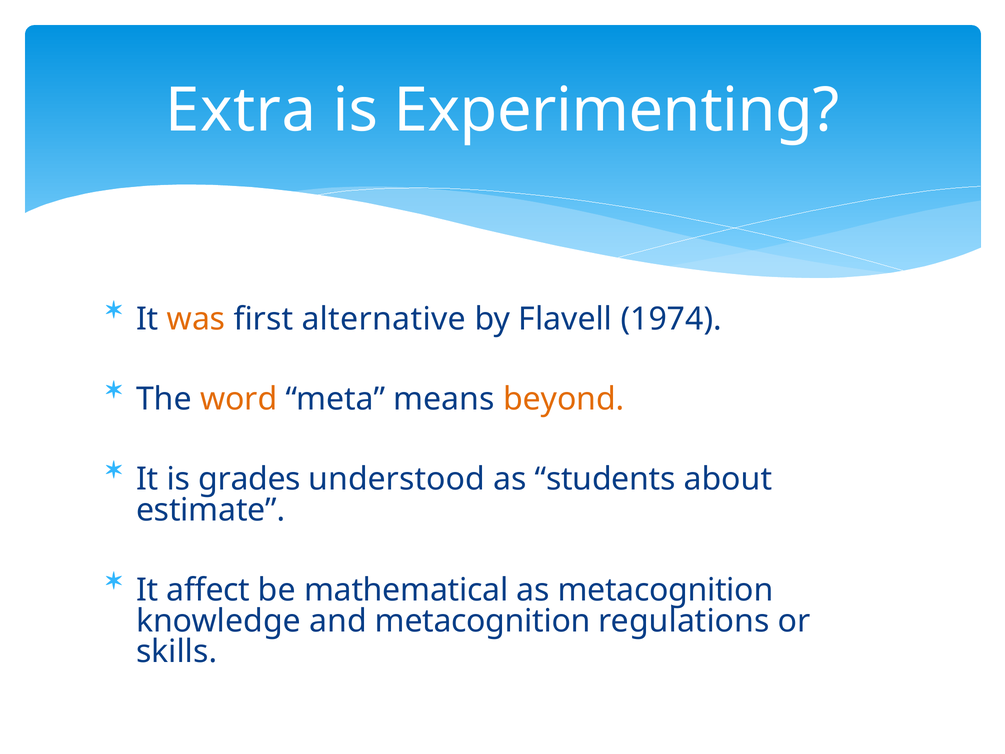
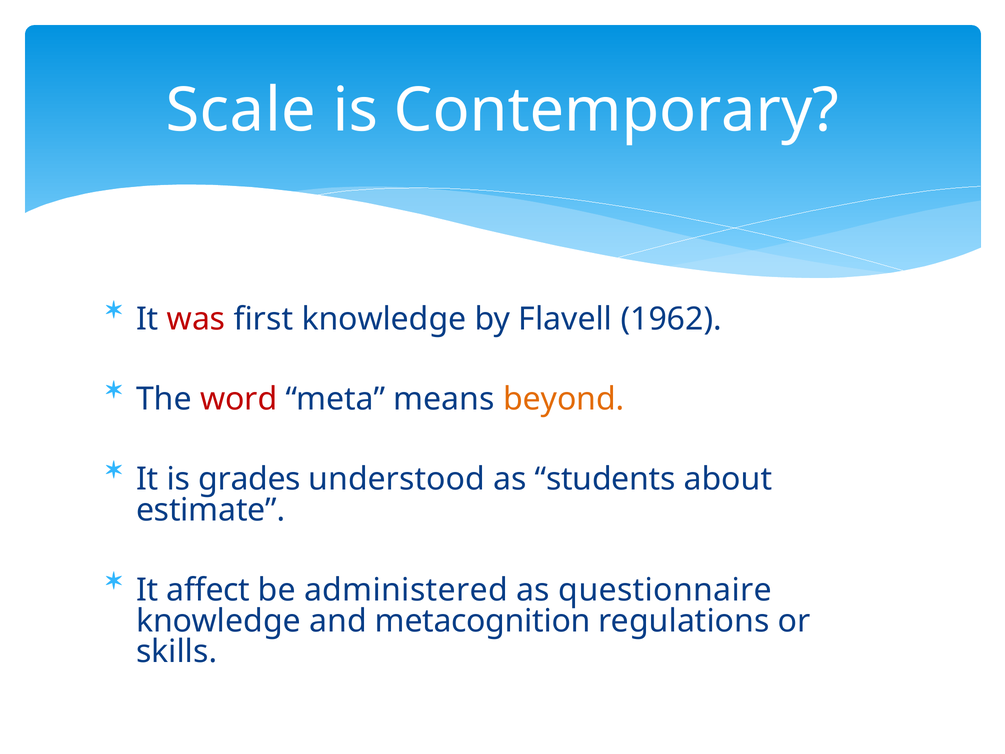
Extra: Extra -> Scale (241, 110)
Experimenting: Experimenting -> Contemporary (616, 110)
was colour: orange -> red (196, 319)
first alternative: alternative -> knowledge (384, 319)
1974: 1974 -> 1962 (671, 319)
word colour: orange -> red (239, 399)
mathematical: mathematical -> administered (406, 590)
as metacognition: metacognition -> questionnaire (665, 590)
